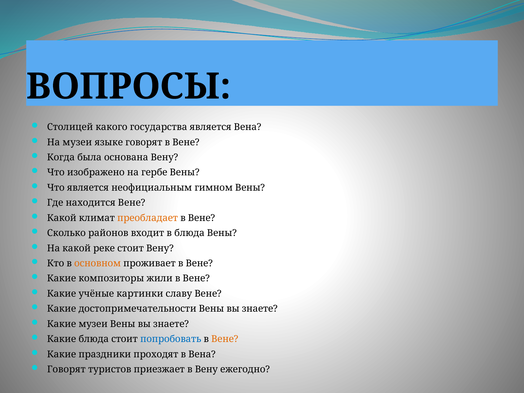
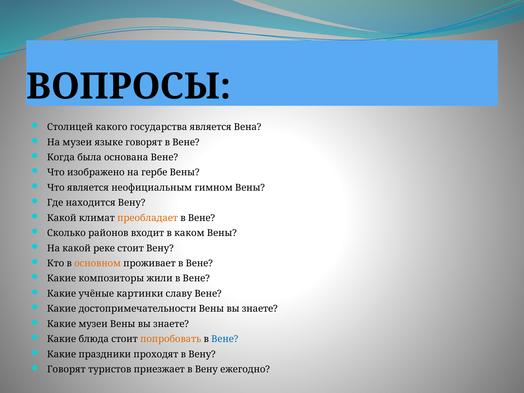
основана Вену: Вену -> Вене (164, 157)
находится Вене: Вене -> Вену (132, 203)
в блюда: блюда -> каком (189, 233)
попробовать colour: blue -> orange (171, 339)
Вене colour: orange -> blue (225, 339)
проходят в Вена: Вена -> Вену (202, 354)
